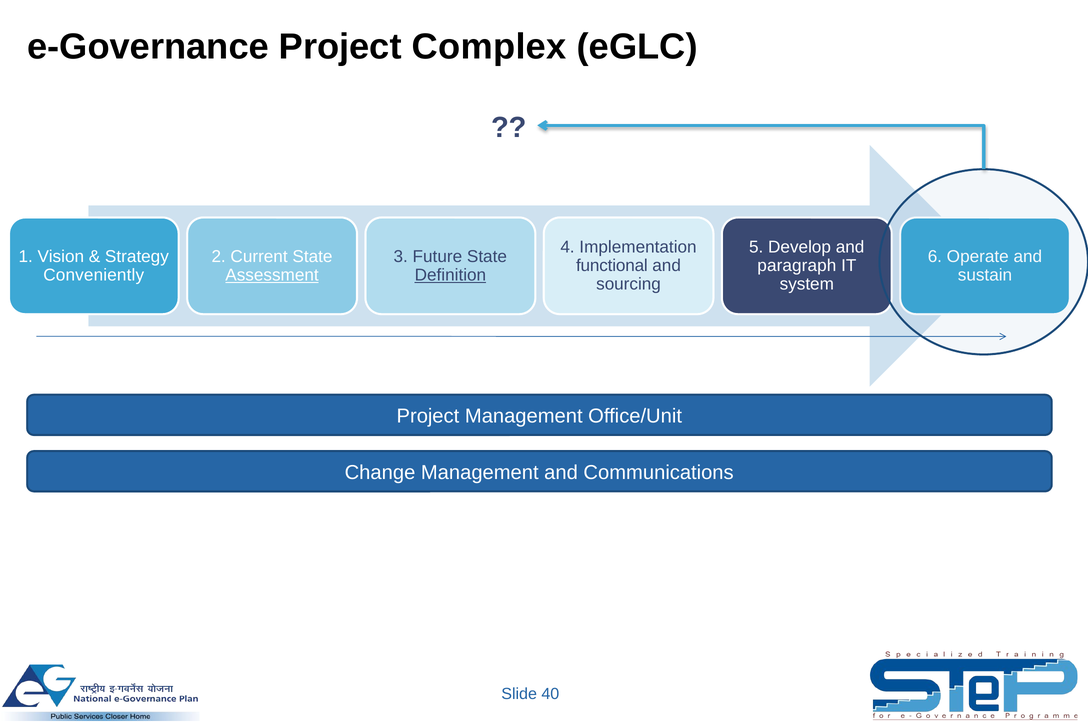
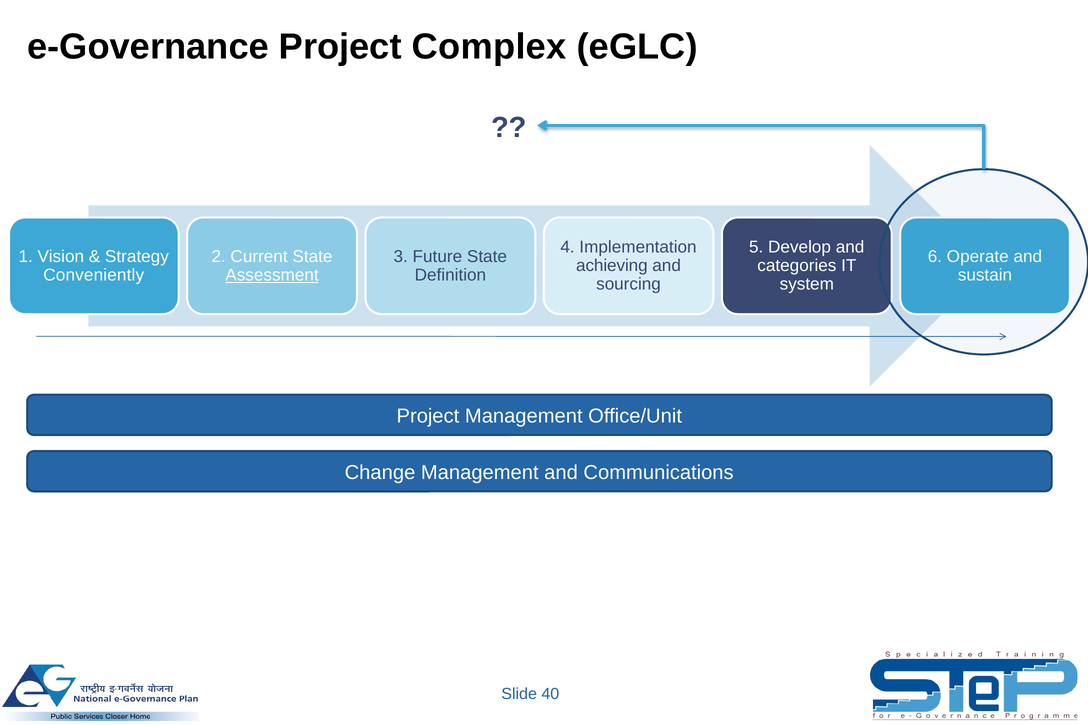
functional: functional -> achieving (612, 266)
paragraph: paragraph -> categories (797, 266)
Definition underline: present -> none (450, 275)
